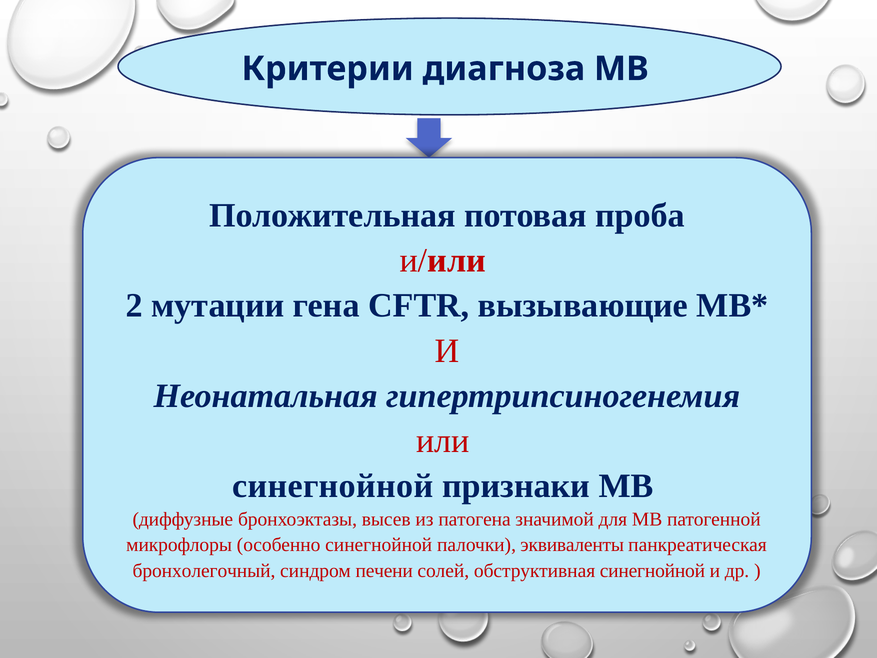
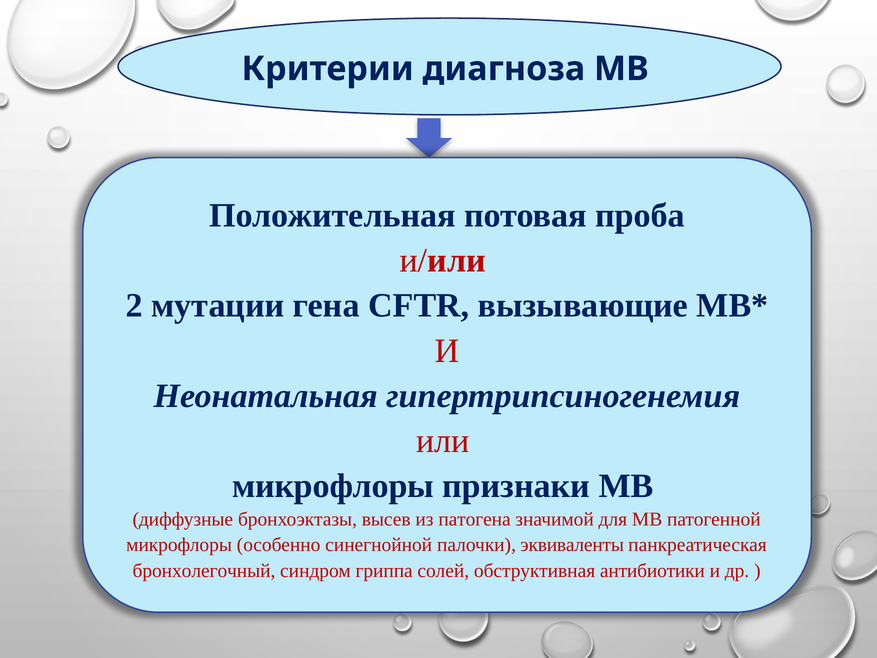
синегнойной: синегнойной -> микрофлоры (333, 486)
печени: печени -> гриппа (384, 571)
обструктивная синегнойной: синегнойной -> антибиотики (652, 571)
